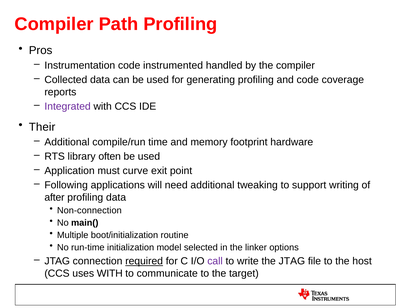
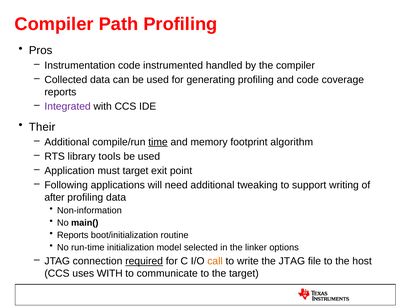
time underline: none -> present (158, 142)
hardware: hardware -> algorithm (292, 142)
often: often -> tools (110, 157)
must curve: curve -> target (136, 171)
Non-connection: Non-connection -> Non-information (89, 211)
Multiple: Multiple -> Reports (73, 235)
call colour: purple -> orange (215, 261)
